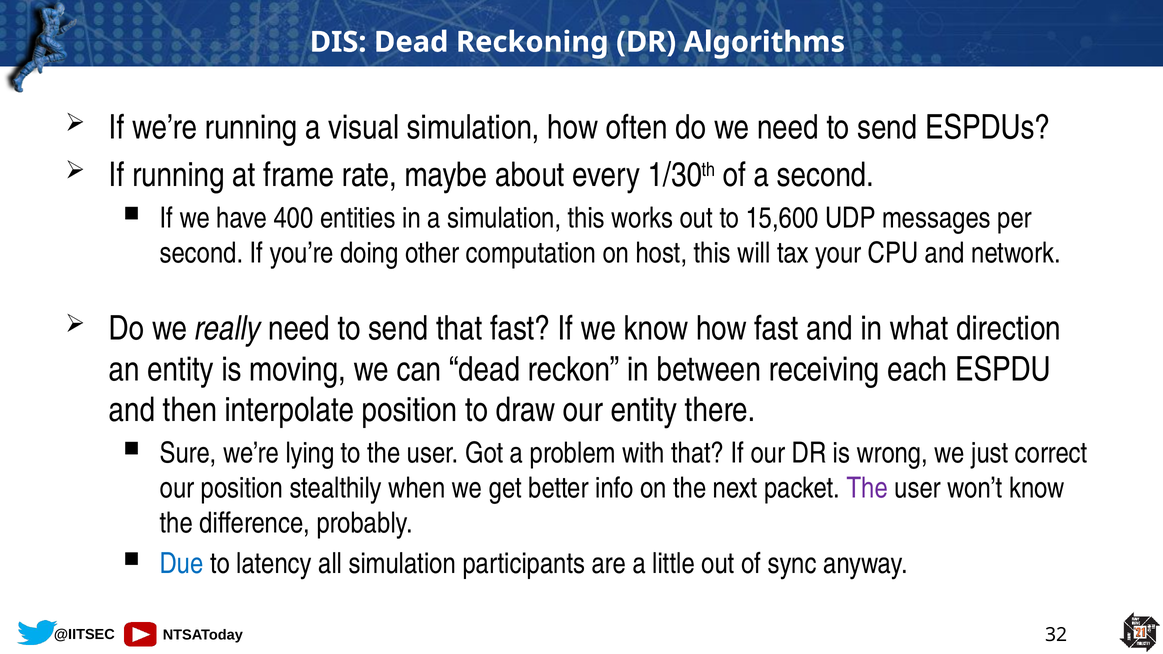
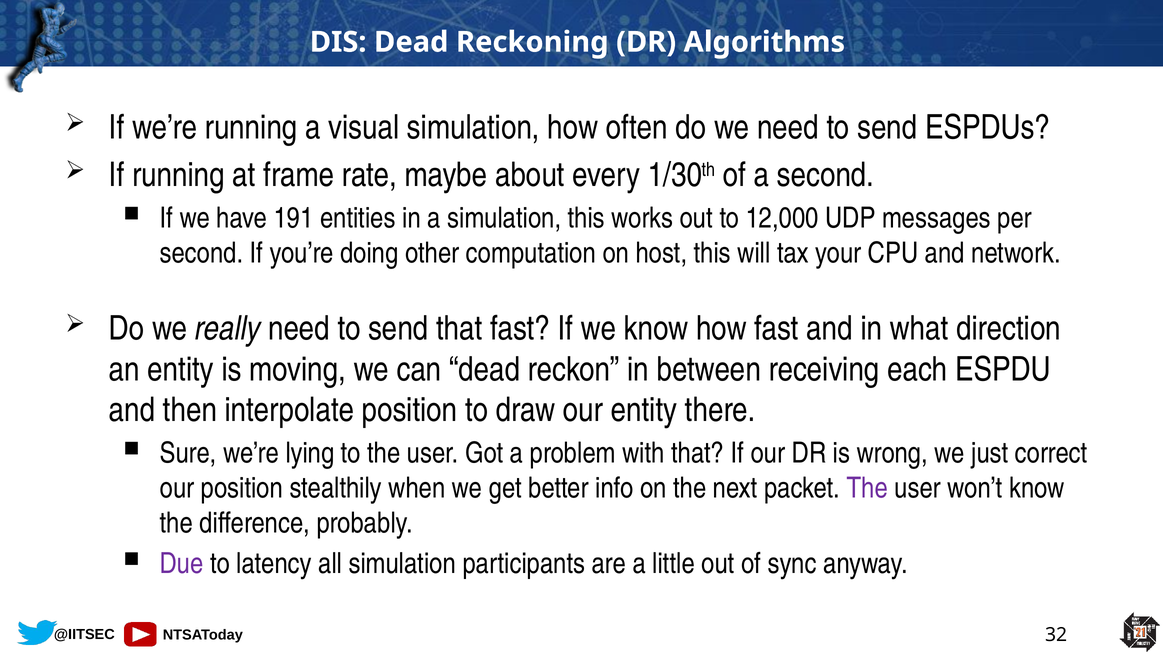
400: 400 -> 191 (294, 218)
15,600: 15,600 -> 12,000 (782, 218)
Due colour: blue -> purple (182, 564)
